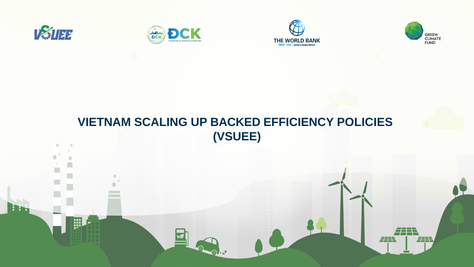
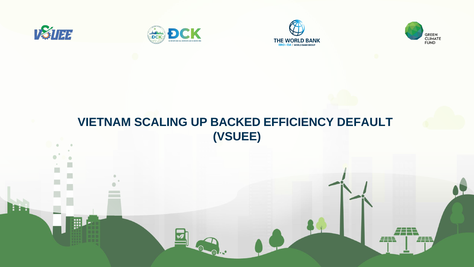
POLICIES: POLICIES -> DEFAULT (365, 122)
